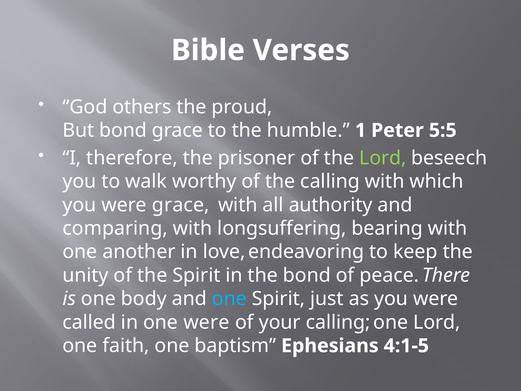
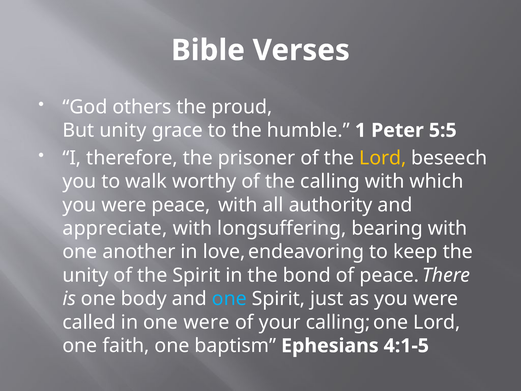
But bond: bond -> unity (123, 130)
Lord colour: light green -> yellow (383, 158)
were grace: grace -> peace (181, 205)
comparing: comparing -> appreciate (115, 228)
